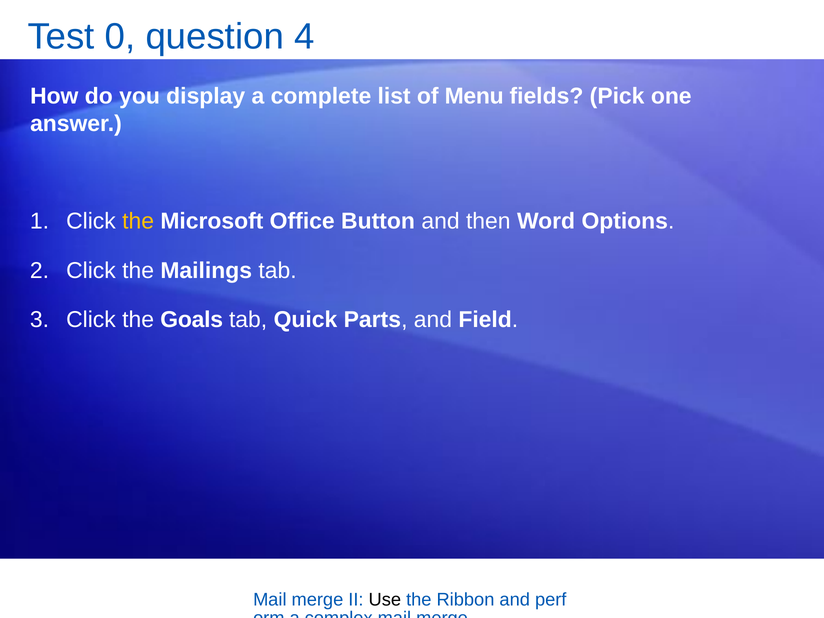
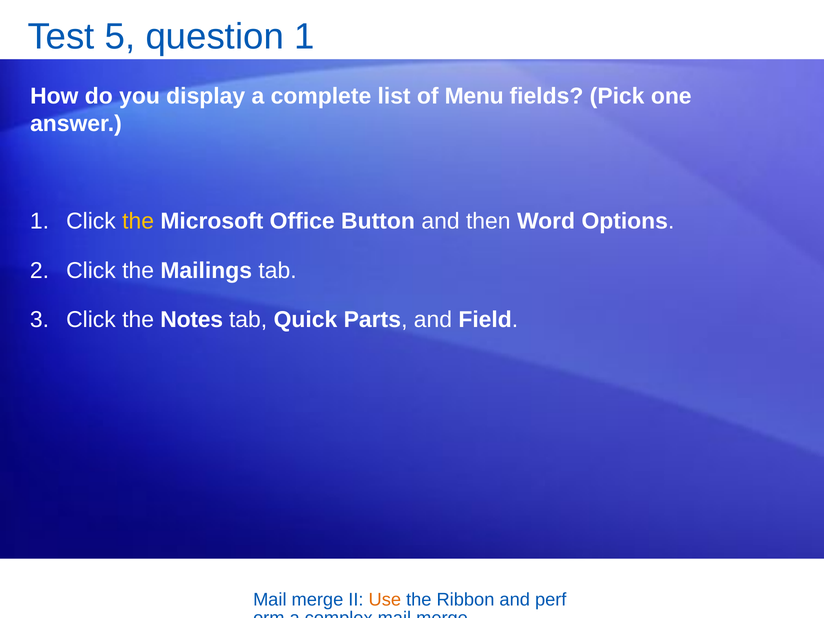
0: 0 -> 5 (120, 37)
question 4: 4 -> 1 (304, 37)
Goals: Goals -> Notes (192, 320)
Use colour: black -> orange (385, 600)
